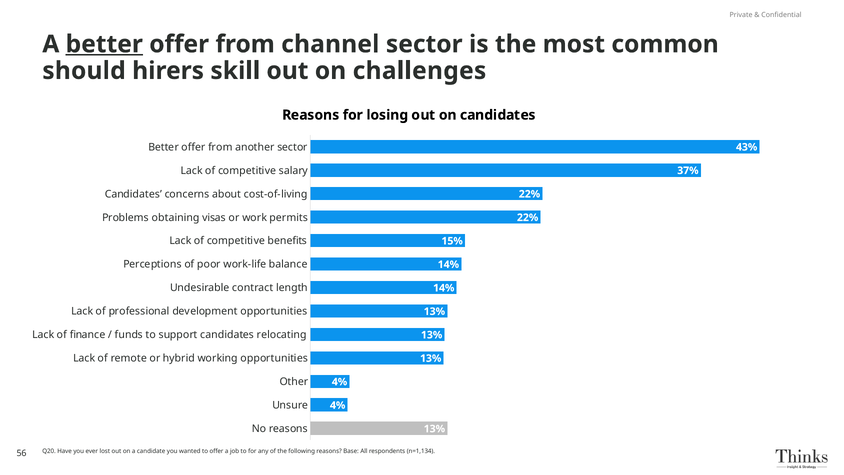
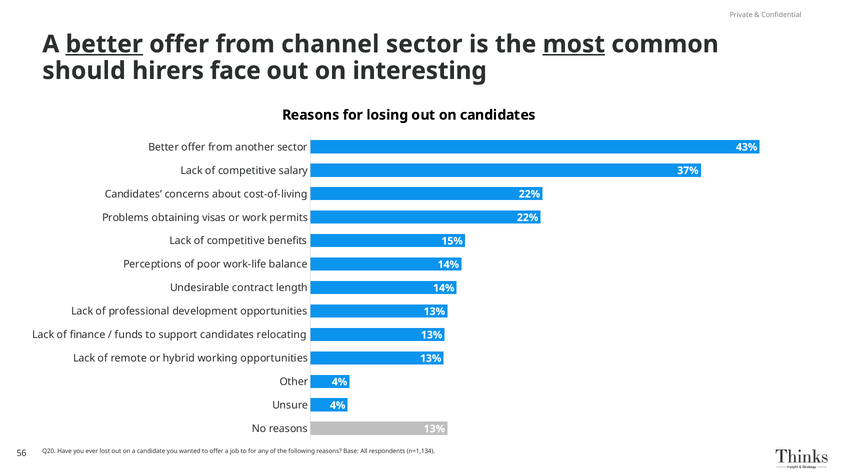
most underline: none -> present (574, 44)
skill: skill -> face (235, 71)
challenges: challenges -> interesting (420, 71)
